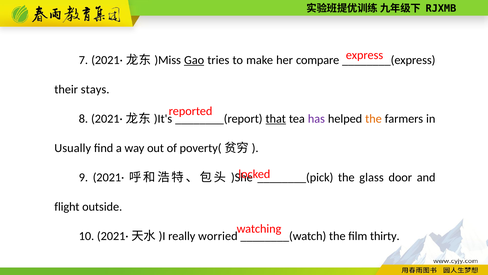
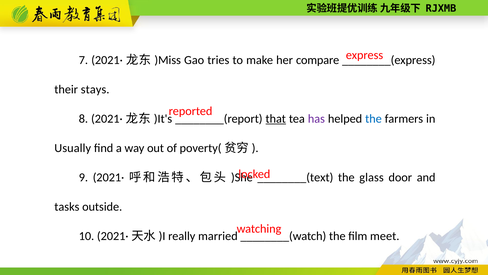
Gao underline: present -> none (194, 60)
the colour: orange -> blue (374, 119)
________(pick: ________(pick -> ________(text (295, 177)
flight: flight -> tasks (67, 206)
worried: worried -> married (218, 236)
thirty: thirty -> meet (385, 236)
